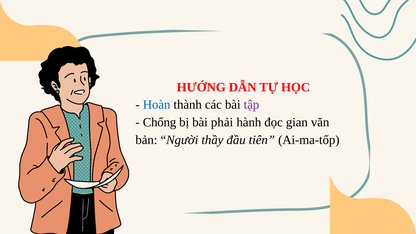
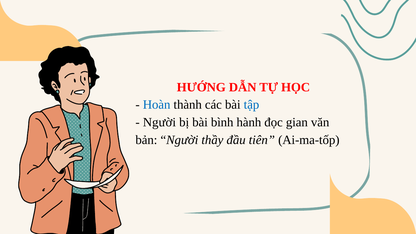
tập colour: purple -> blue (252, 105)
Chống: Chống -> Người (159, 122)
phải: phải -> bình (222, 122)
